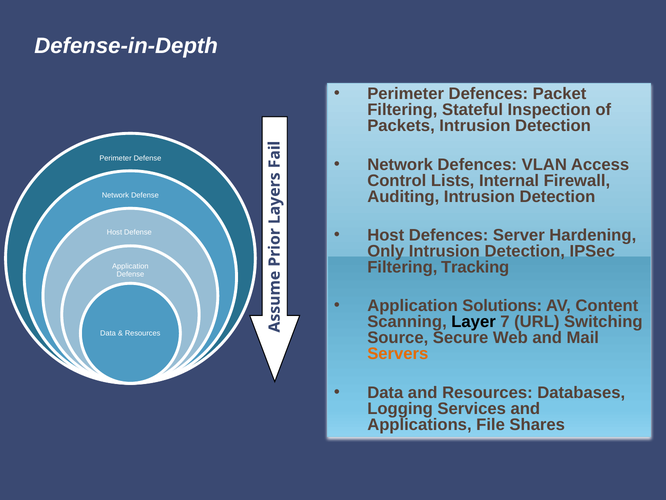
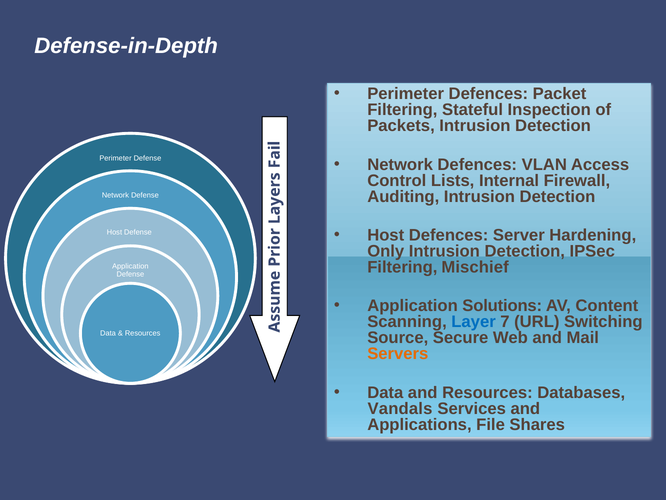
Tracking: Tracking -> Mischief (475, 267)
Layer colour: black -> blue (474, 322)
Logging: Logging -> Vandals (400, 408)
